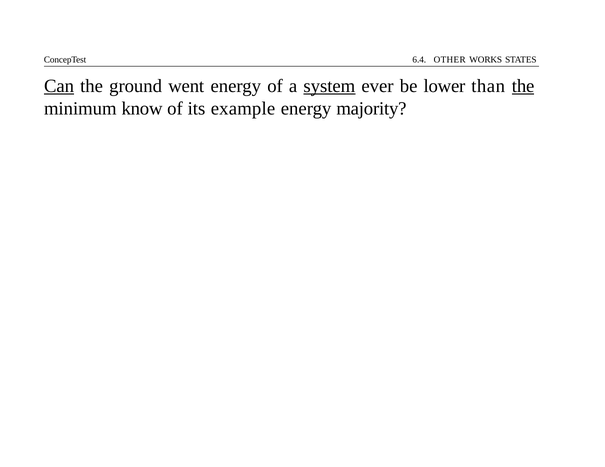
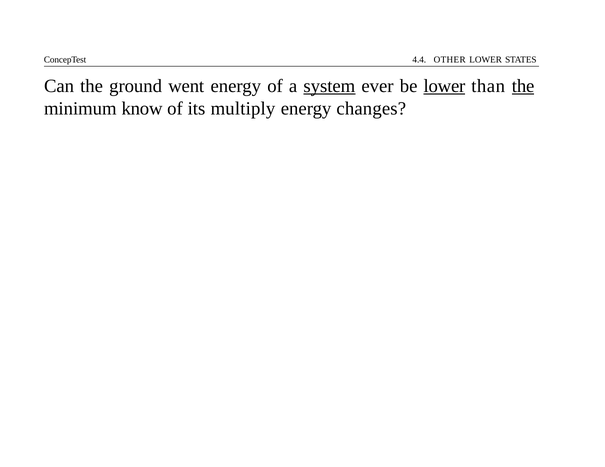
6.4: 6.4 -> 4.4 (419, 60)
OTHER WORKS: WORKS -> LOWER (486, 60)
Can underline: present -> none (59, 86)
lower underline: none -> present (444, 86)
example: example -> multiply (243, 109)
majority: majority -> changes (371, 109)
